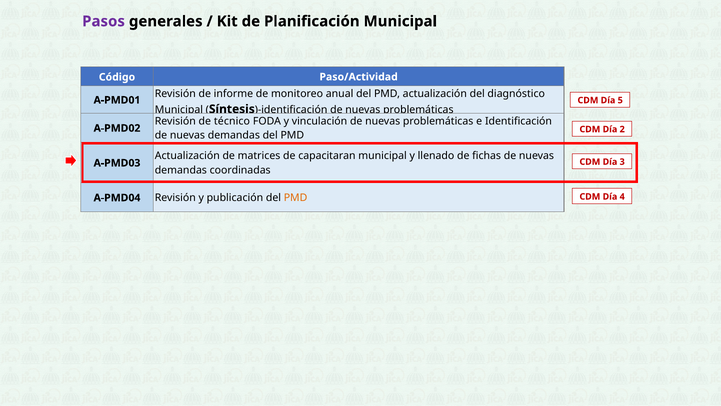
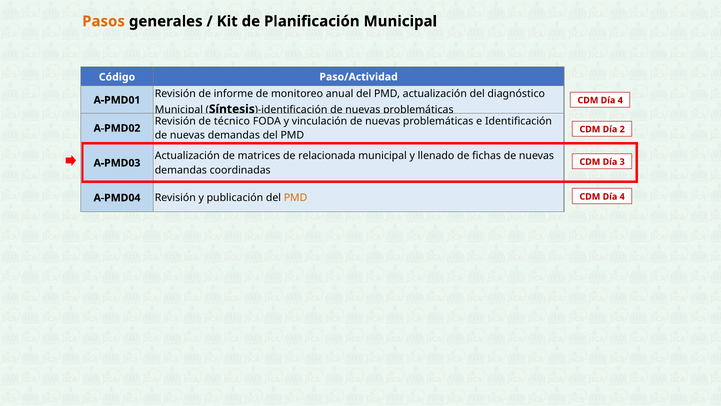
Pasos colour: purple -> orange (104, 21)
5: 5 -> 4 (620, 100)
capacitaran: capacitaran -> relacionada (327, 156)
